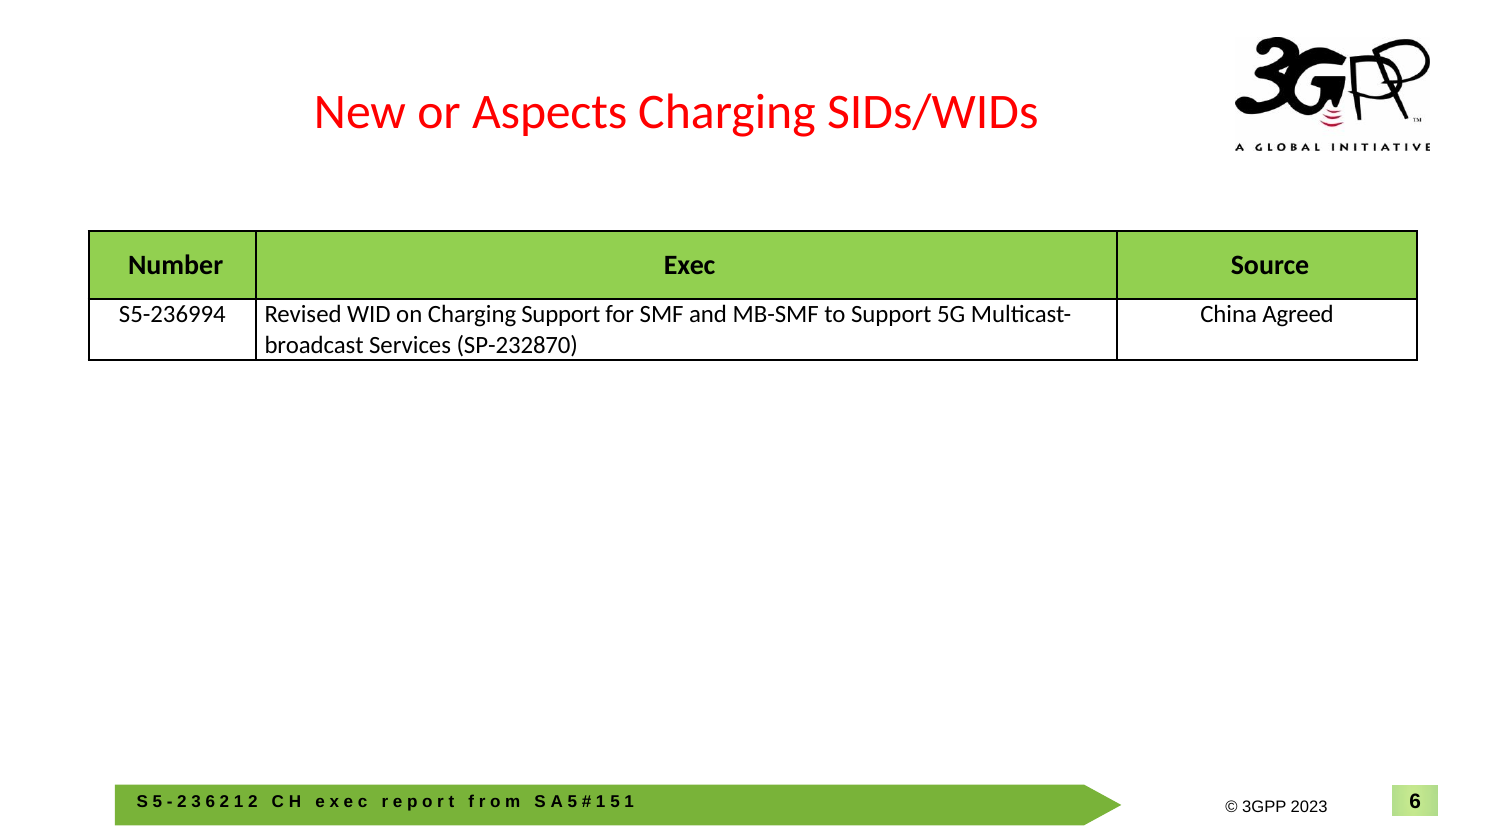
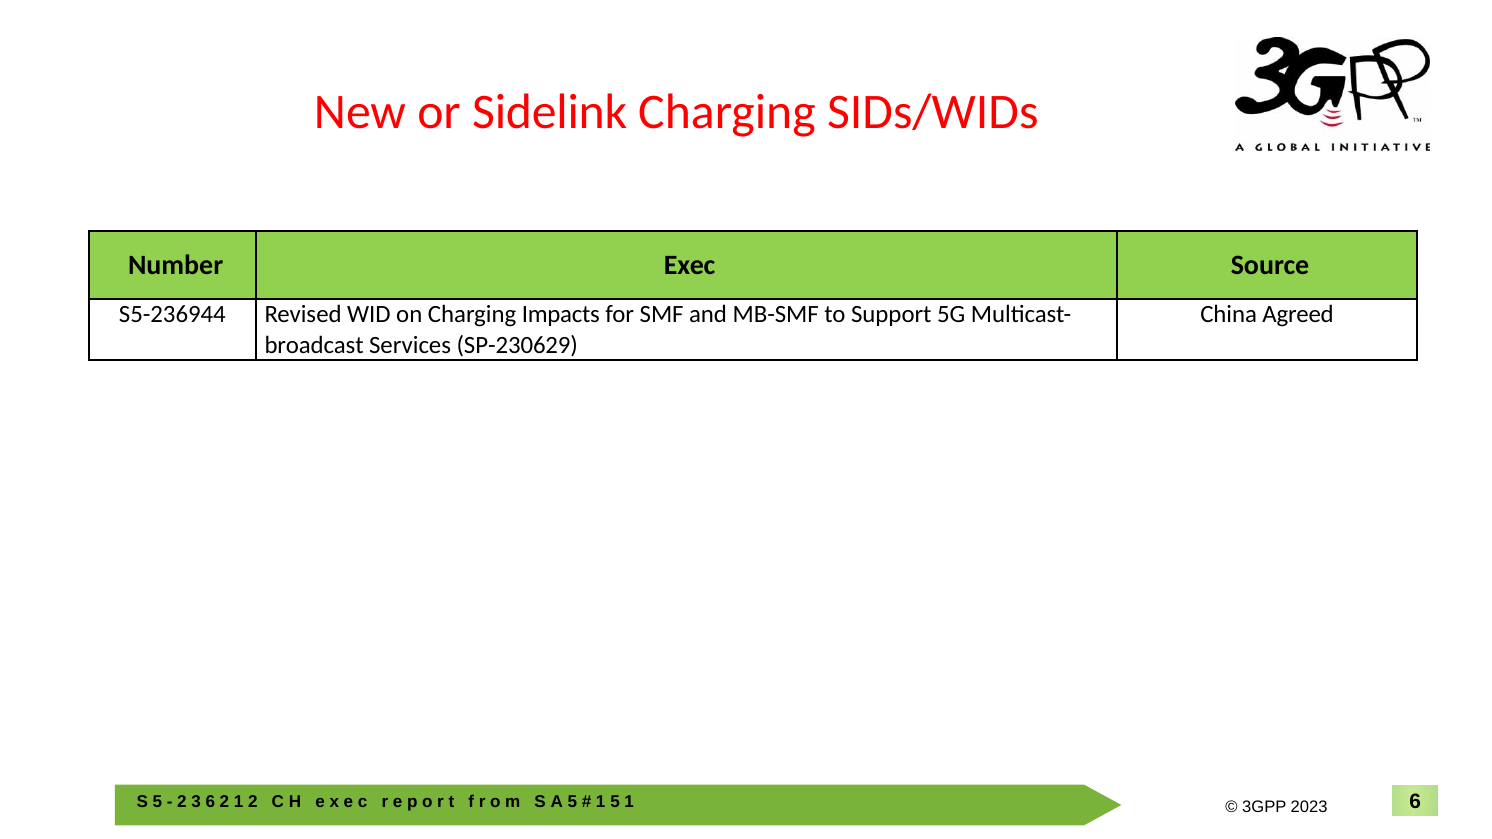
Aspects: Aspects -> Sidelink (550, 112)
S5-236994: S5-236994 -> S5-236944 (172, 315)
Charging Support: Support -> Impacts (561, 315)
SP-232870: SP-232870 -> SP-230629 (517, 345)
